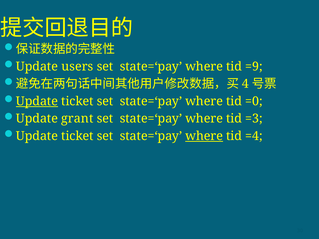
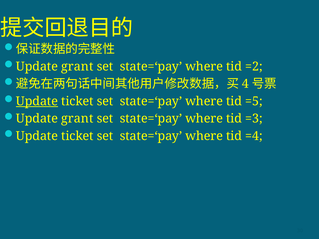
users: users -> grant (77, 67)
=9: =9 -> =2 (254, 67)
=0: =0 -> =5 (254, 101)
where underline: present -> none (204, 136)
